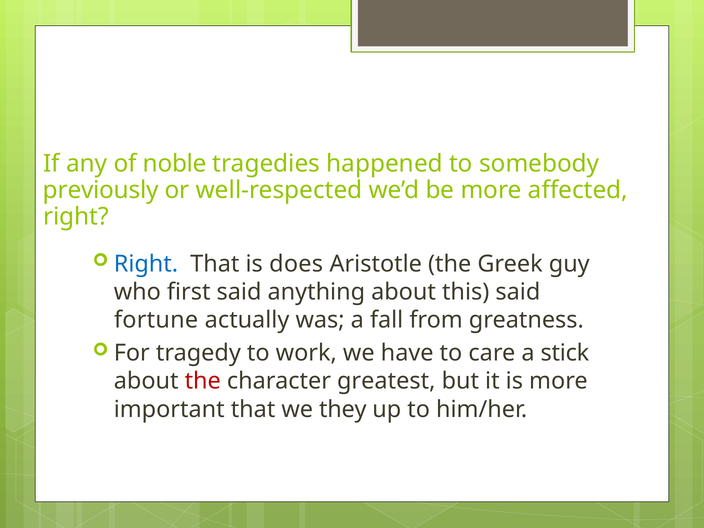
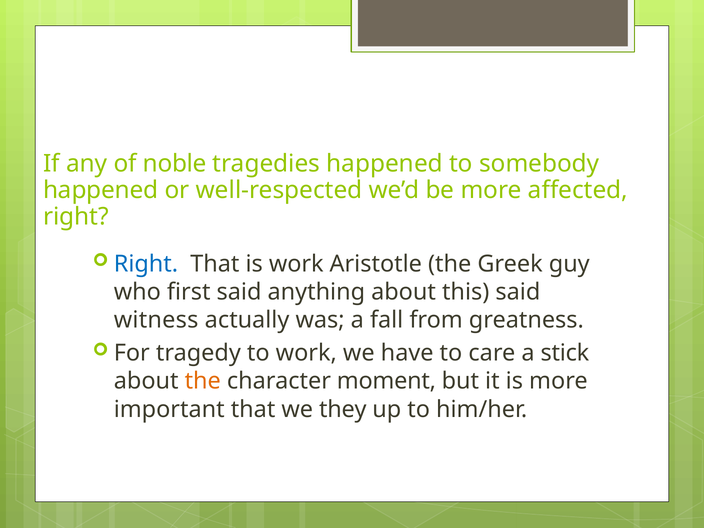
previously: previously -> happened (101, 190)
is does: does -> work (296, 264)
fortune: fortune -> witness (156, 320)
the colour: red -> orange (203, 381)
greatest: greatest -> moment (386, 381)
